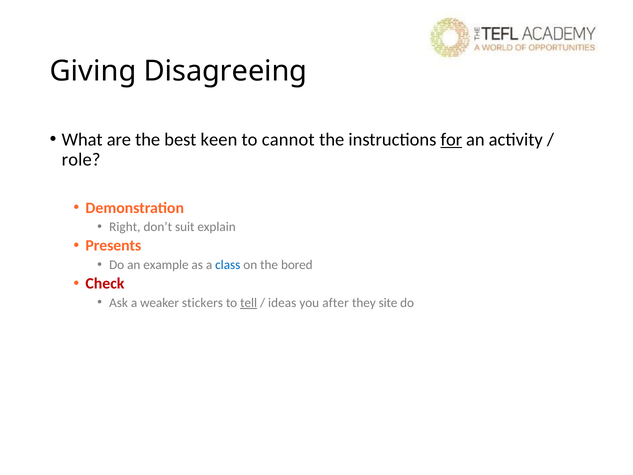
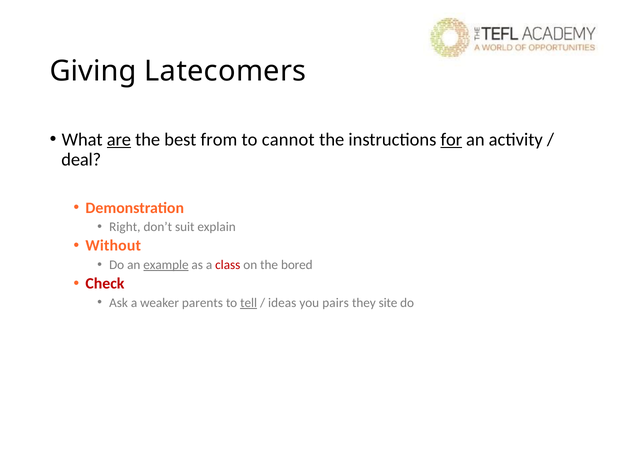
Disagreeing: Disagreeing -> Latecomers (225, 71)
are underline: none -> present (119, 139)
keen: keen -> from (219, 139)
role: role -> deal (81, 159)
Presents: Presents -> Without (113, 246)
example underline: none -> present (166, 265)
class colour: blue -> red (228, 265)
stickers: stickers -> parents (203, 303)
after: after -> pairs (336, 303)
